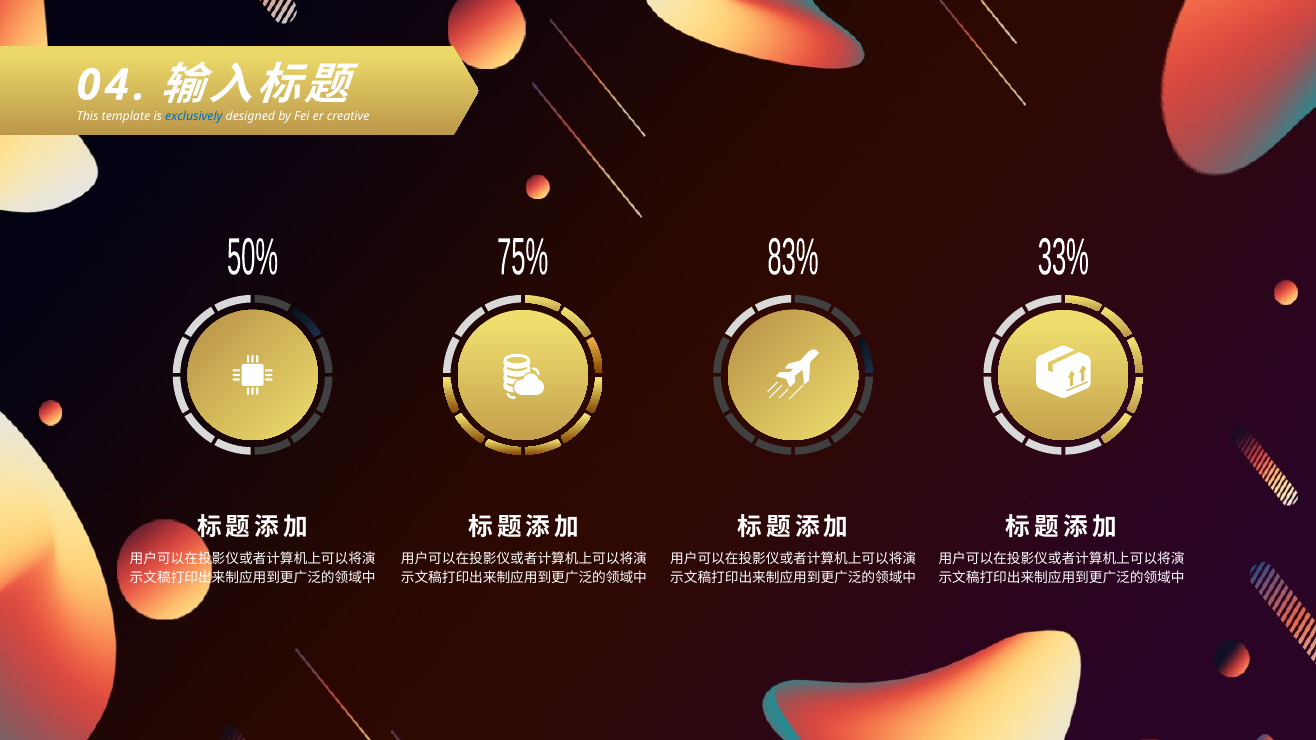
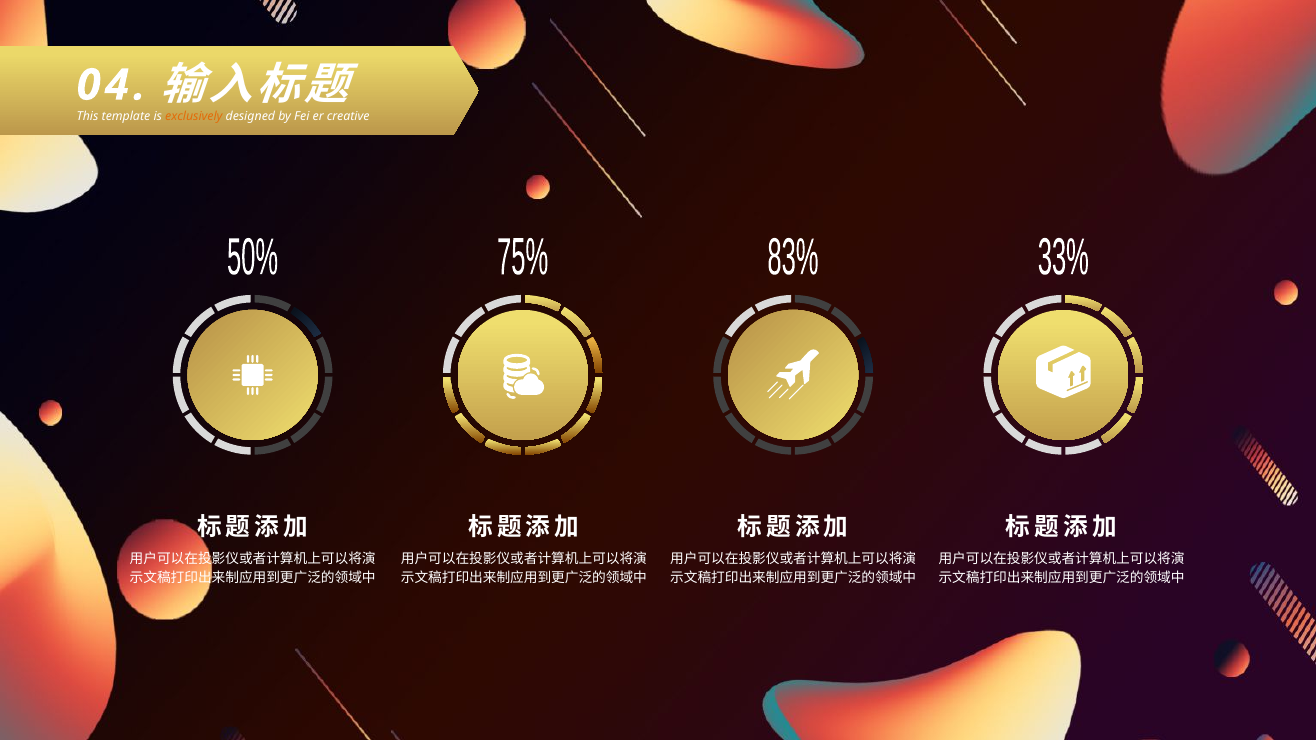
exclusively colour: blue -> orange (194, 116)
